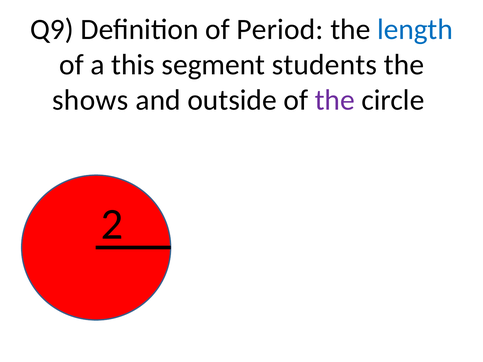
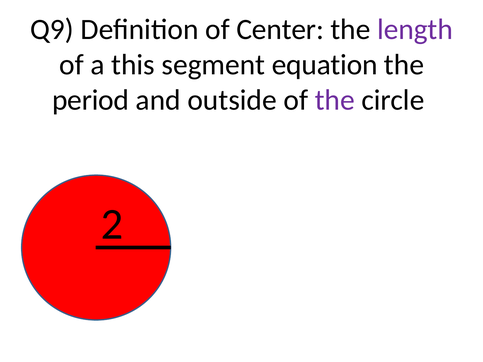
Period: Period -> Center (280, 29)
length colour: blue -> purple (415, 29)
students: students -> equation (325, 65)
shows: shows -> period (91, 100)
